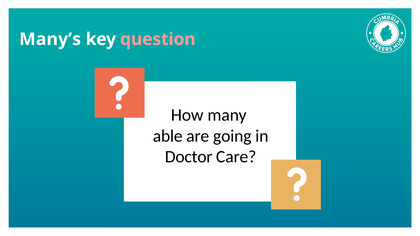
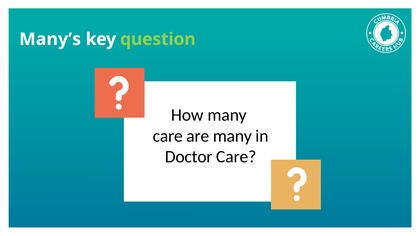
question colour: pink -> light green (158, 39)
able: able -> care (168, 136)
are going: going -> many (232, 136)
